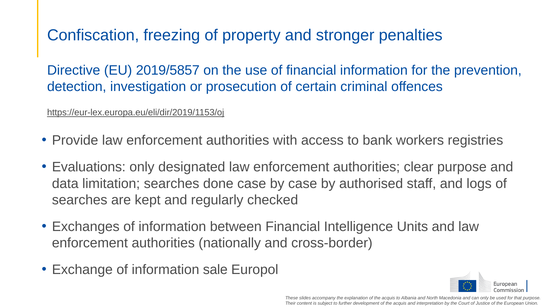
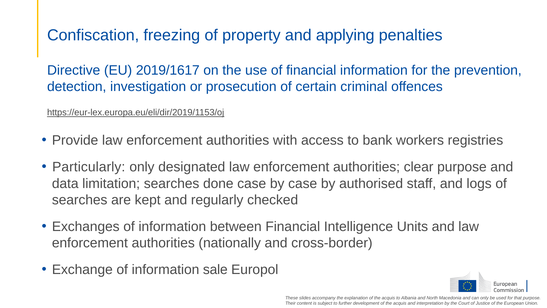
stronger: stronger -> applying (345, 35)
2019/5857: 2019/5857 -> 2019/1617 (168, 70)
Evaluations: Evaluations -> Particularly (89, 167)
